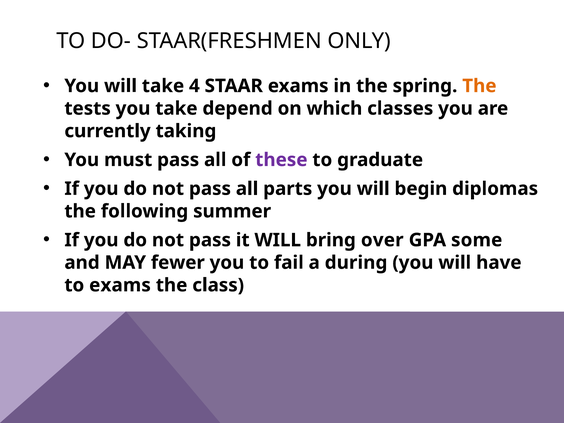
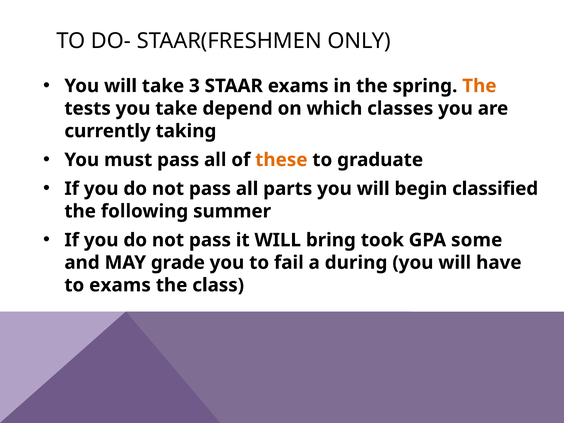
4: 4 -> 3 (194, 86)
these colour: purple -> orange (281, 160)
diplomas: diplomas -> classified (495, 189)
over: over -> took (382, 240)
fewer: fewer -> grade (178, 263)
